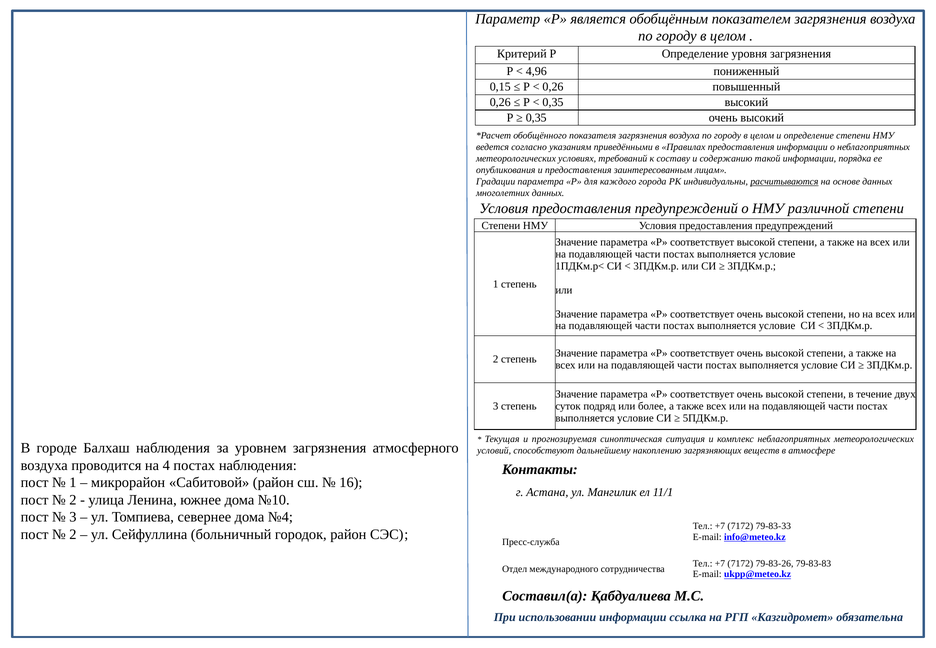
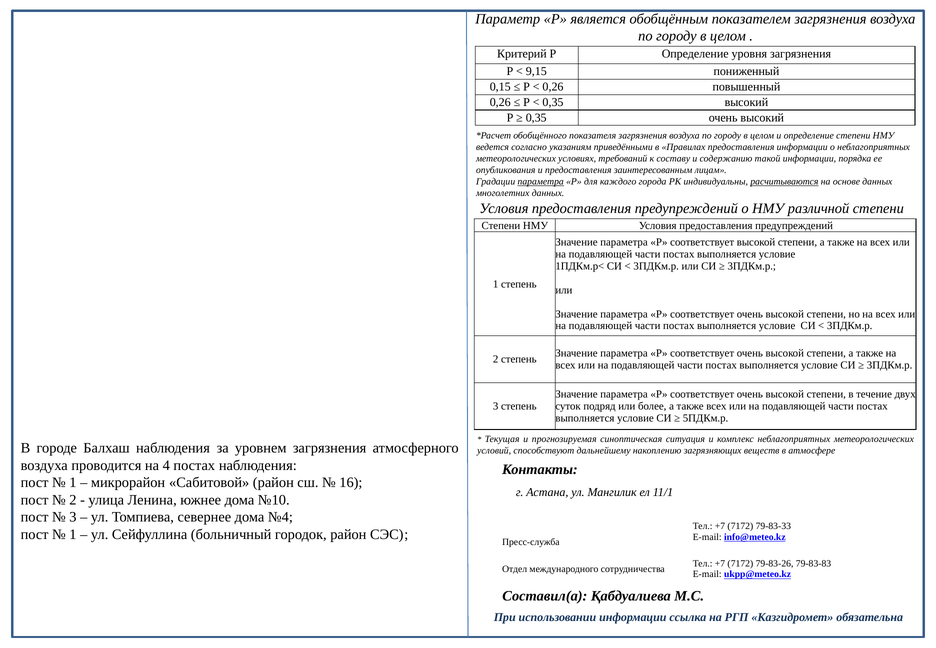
4,96: 4,96 -> 9,15 (536, 71)
параметра underline: none -> present (541, 181)
2: 2 -> 1 (73, 534)
